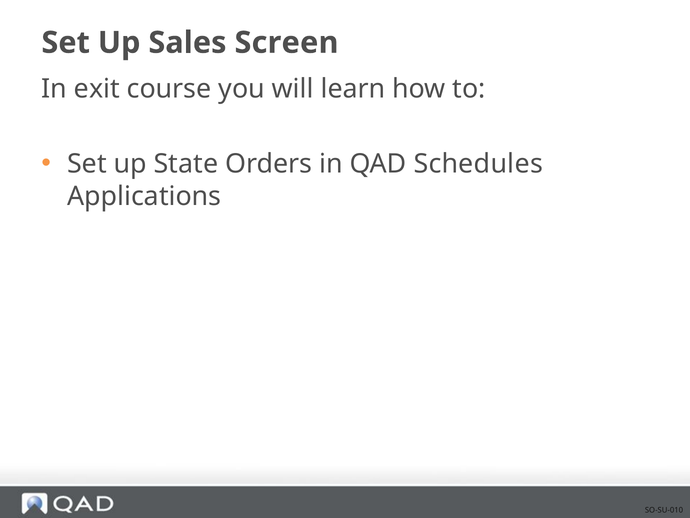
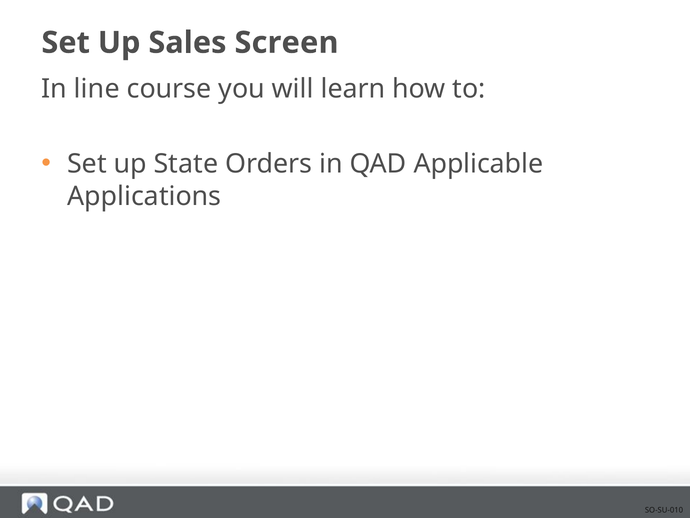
exit: exit -> line (97, 89)
Schedules: Schedules -> Applicable (478, 164)
